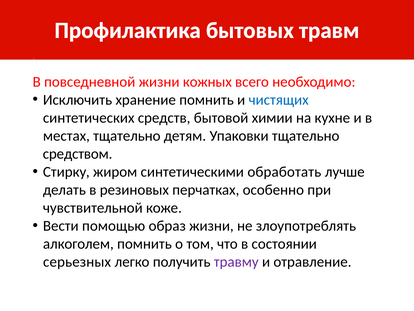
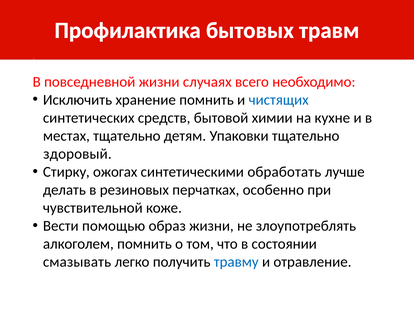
кожных: кожных -> случаях (207, 82)
средством: средством -> здоровый (77, 154)
жиром: жиром -> ожогах (115, 172)
серьезных: серьезных -> смазывать (77, 262)
травму colour: purple -> blue (236, 262)
